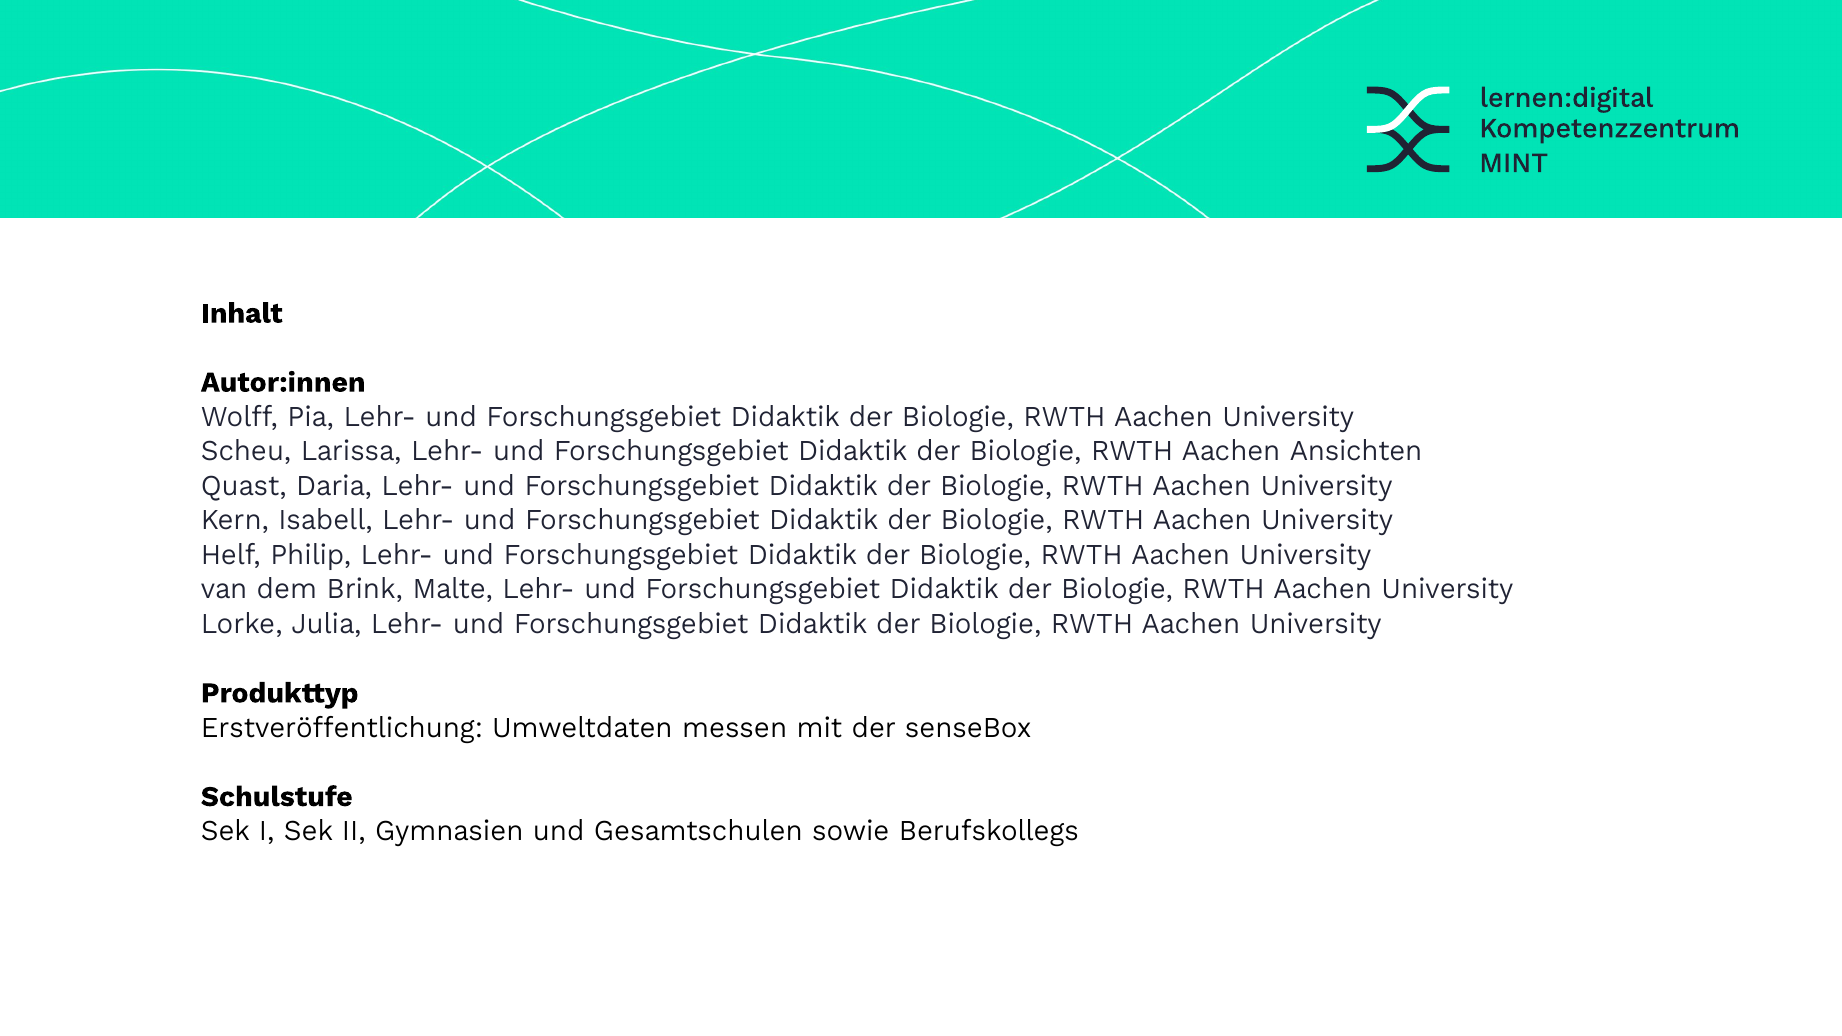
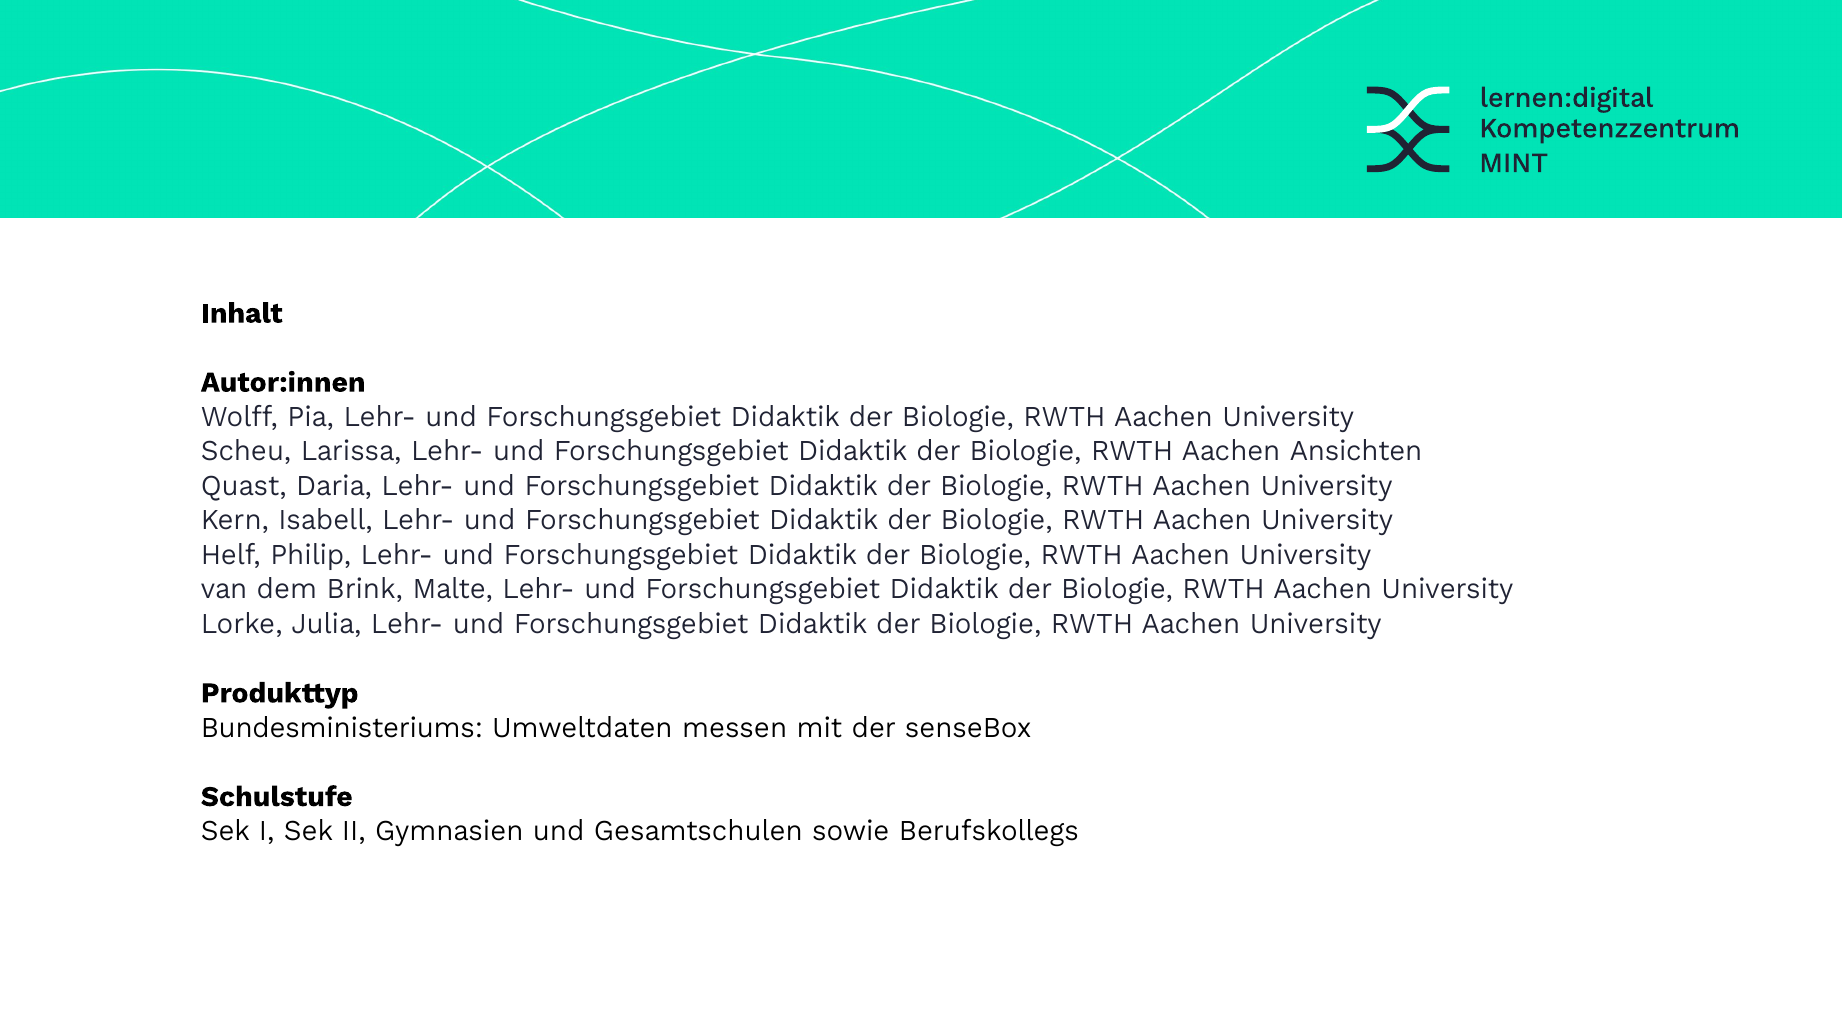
Erstveröffentlichung: Erstveröffentlichung -> Bundesministeriums (342, 728)
